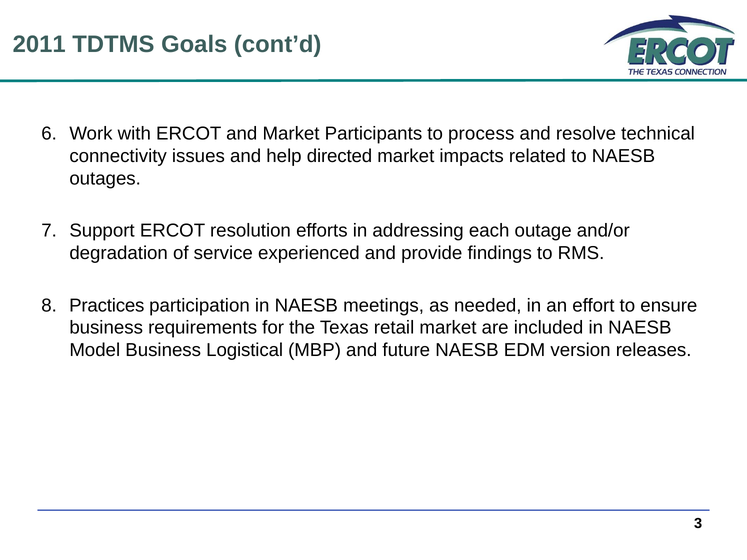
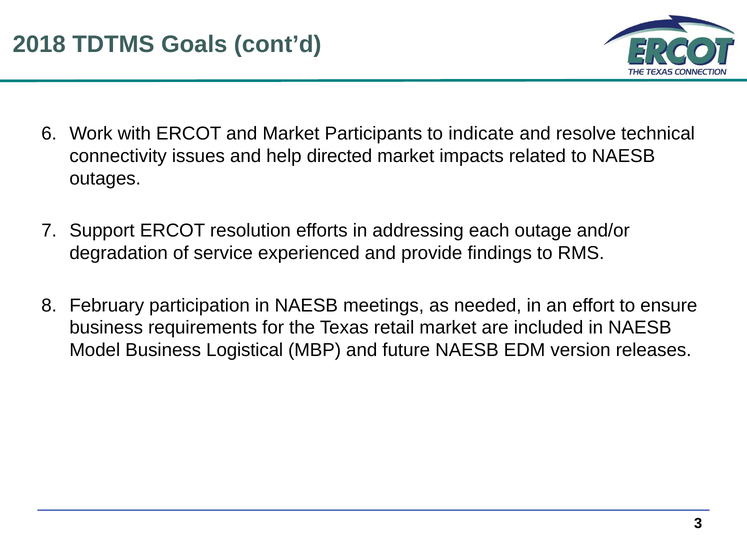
2011: 2011 -> 2018 (39, 44)
process: process -> indicate (481, 134)
Practices: Practices -> February (107, 306)
